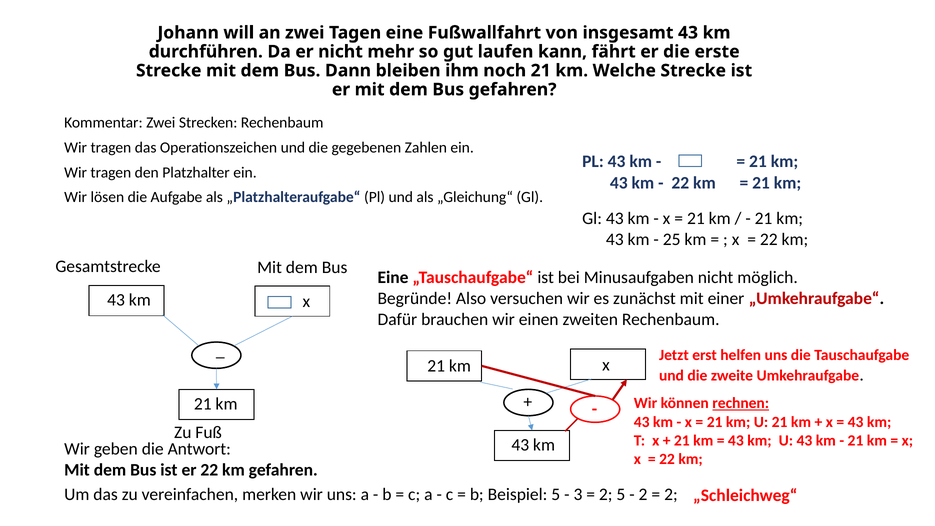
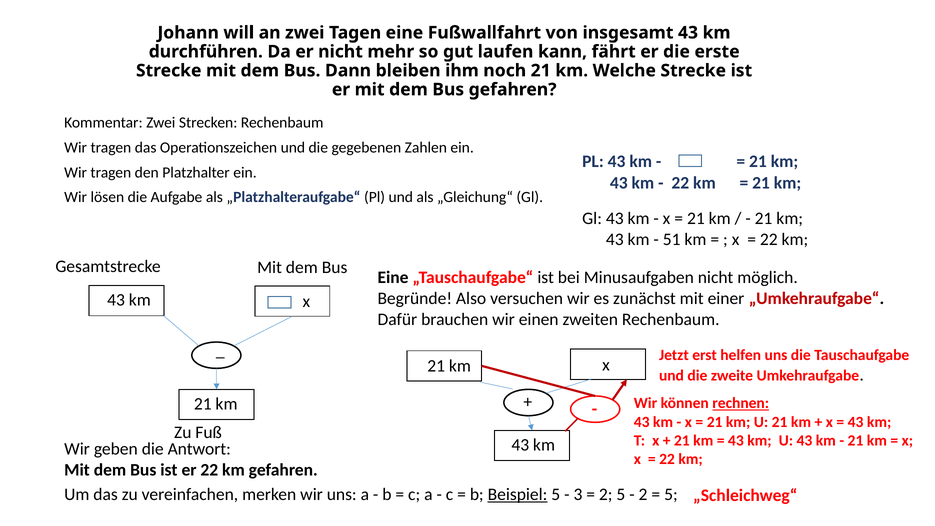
25: 25 -> 51 (672, 239)
Beispiel underline: none -> present (518, 494)
2: 2 -> 5 (671, 494)
